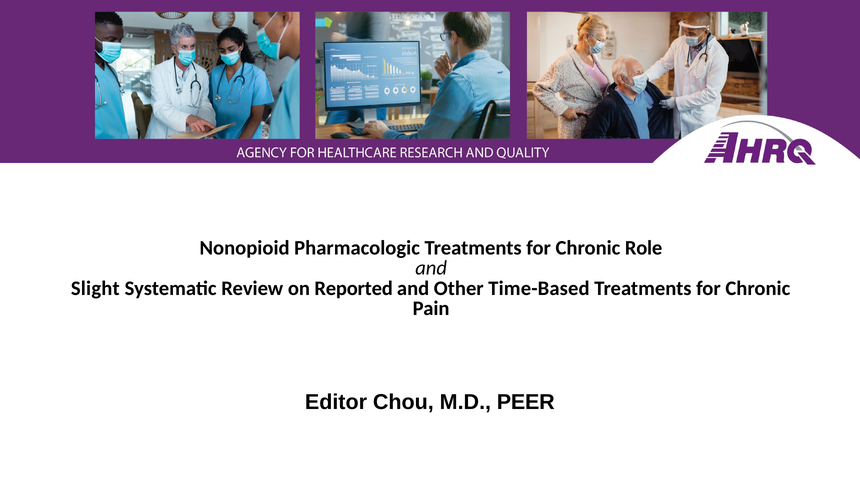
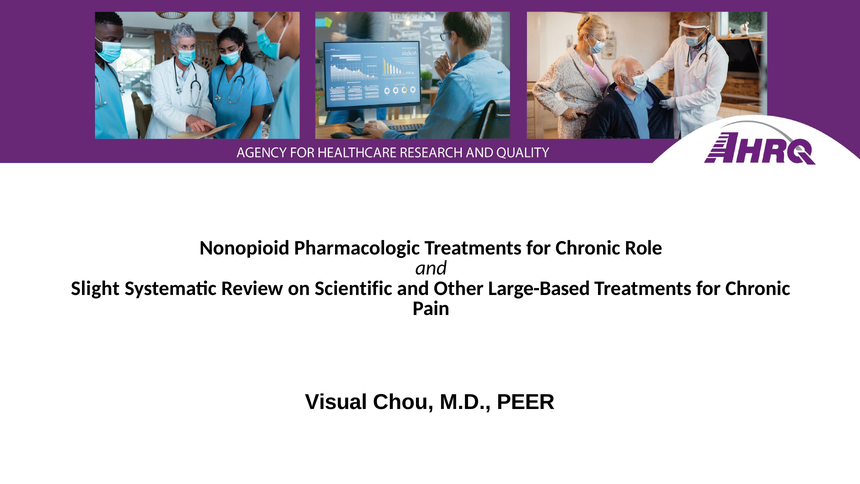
Reported: Reported -> Scientific (353, 288)
Time-Based: Time-Based -> Large-Based (539, 288)
Editor: Editor -> Visual (336, 402)
